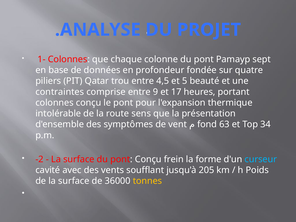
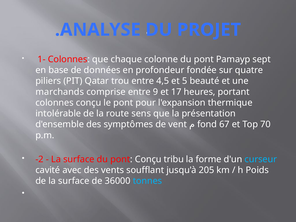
contraintes: contraintes -> marchands (60, 92)
63: 63 -> 67 (224, 124)
34: 34 -> 70 (265, 124)
frein: frein -> tribu (174, 159)
tonnes colour: yellow -> light blue (147, 181)
